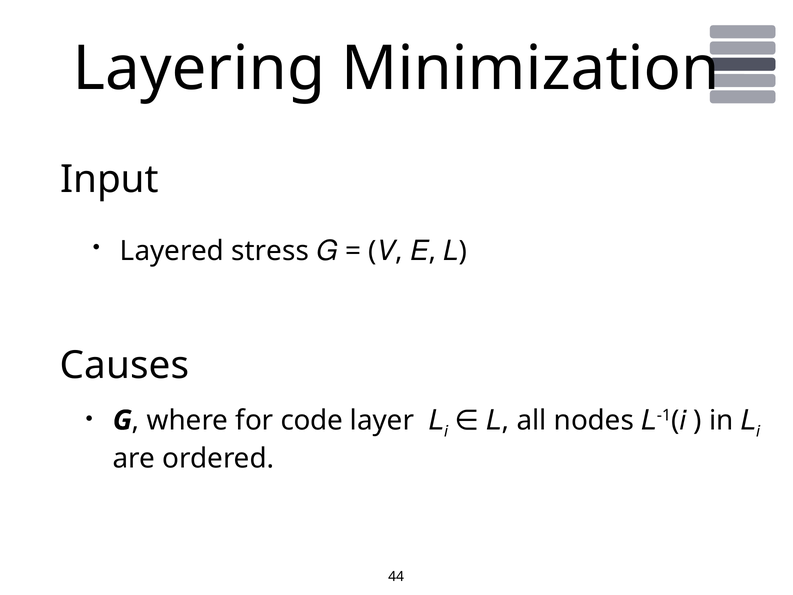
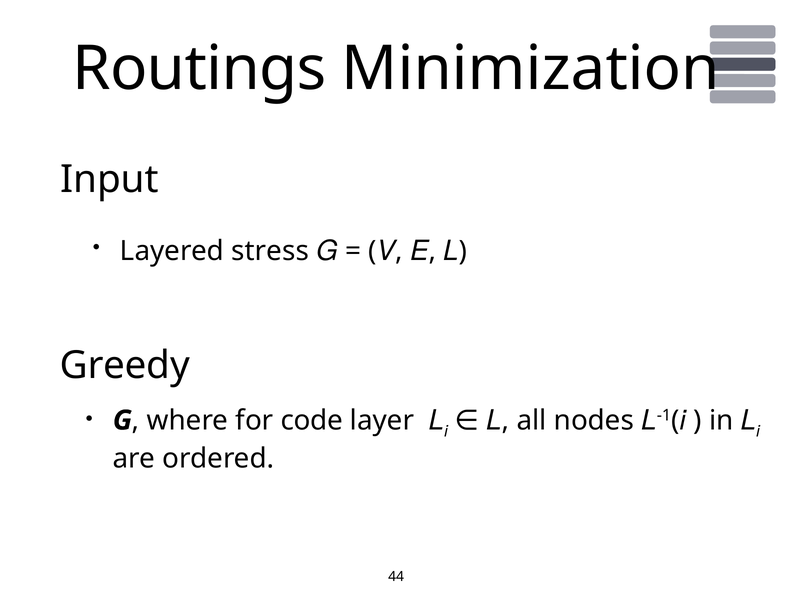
Layering: Layering -> Routings (199, 69)
Causes: Causes -> Greedy (125, 365)
